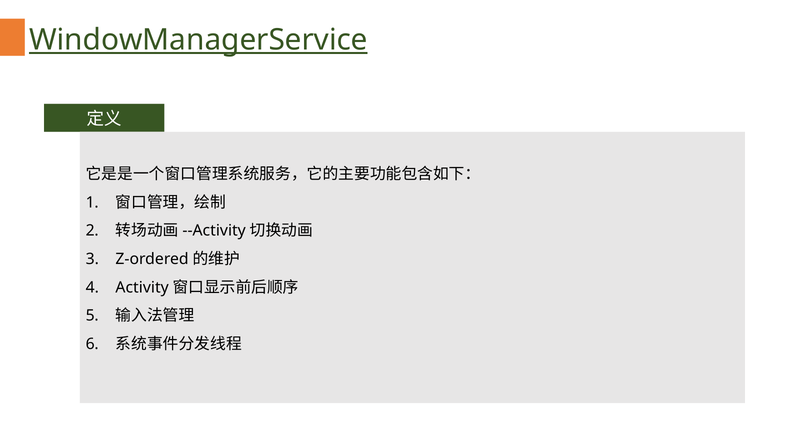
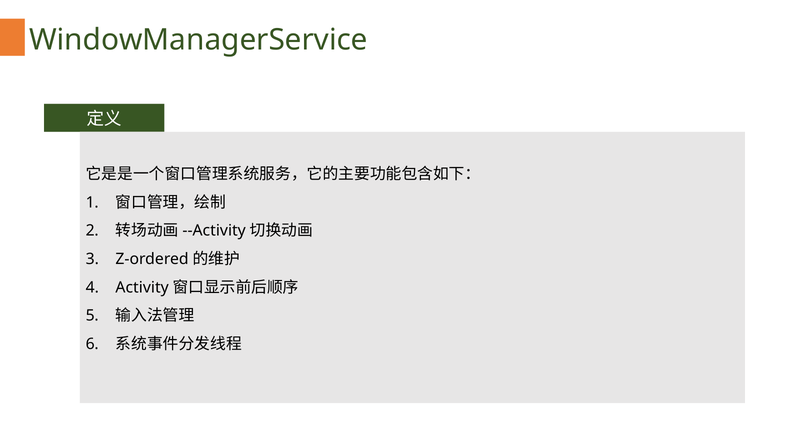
WindowManagerService underline: present -> none (198, 40)
